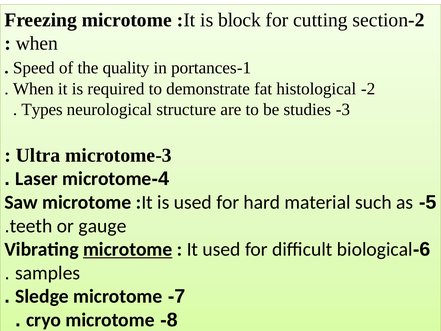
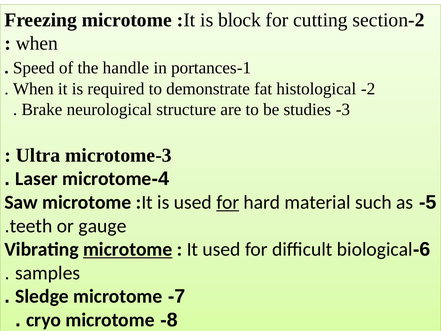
quality: quality -> handle (126, 68)
Types: Types -> Brake (42, 109)
for underline: none -> present (228, 202)
